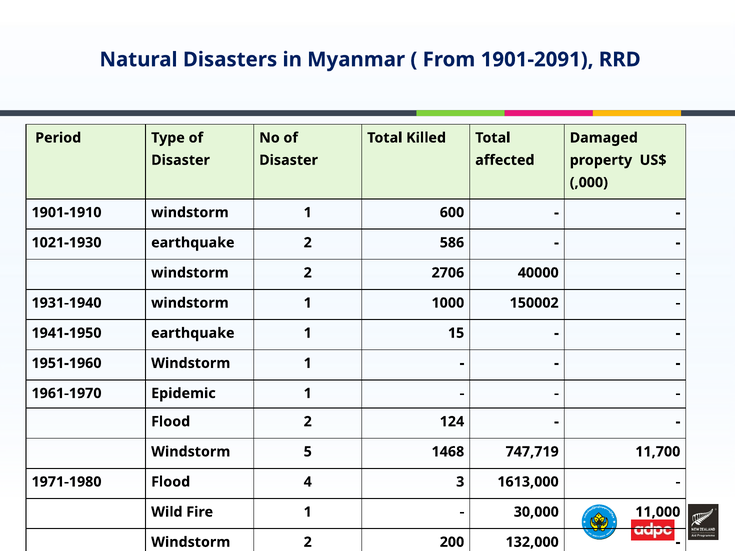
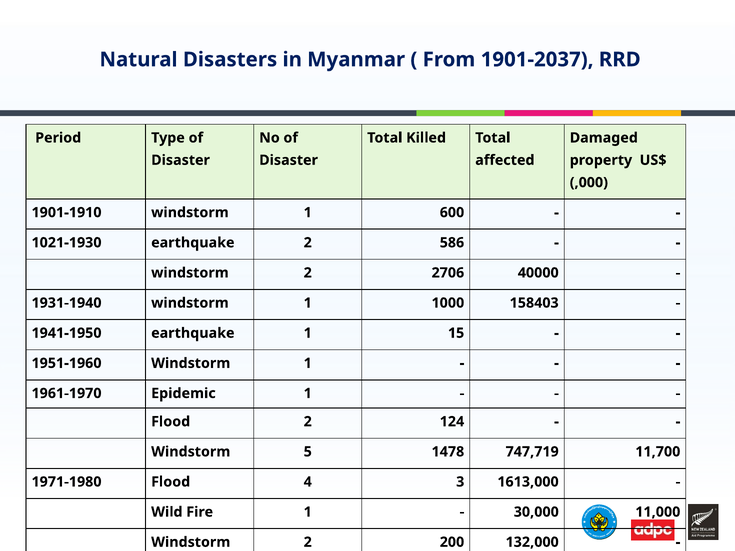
1901-2091: 1901-2091 -> 1901-2037 (537, 60)
150002: 150002 -> 158403 (534, 303)
1468: 1468 -> 1478 (448, 452)
